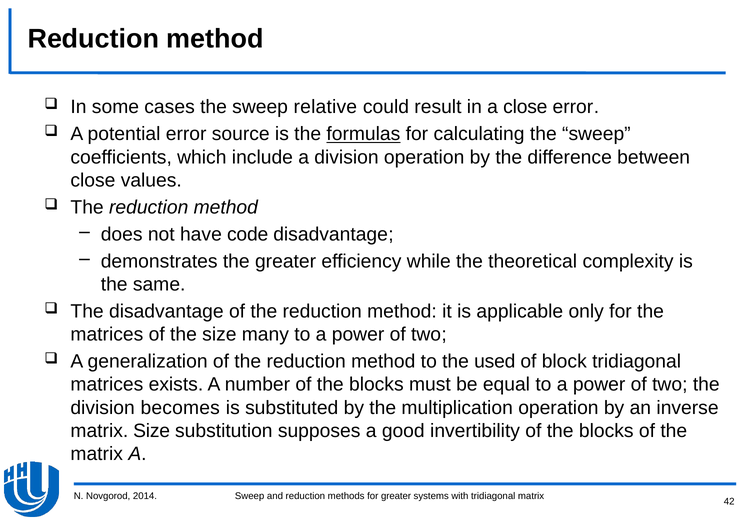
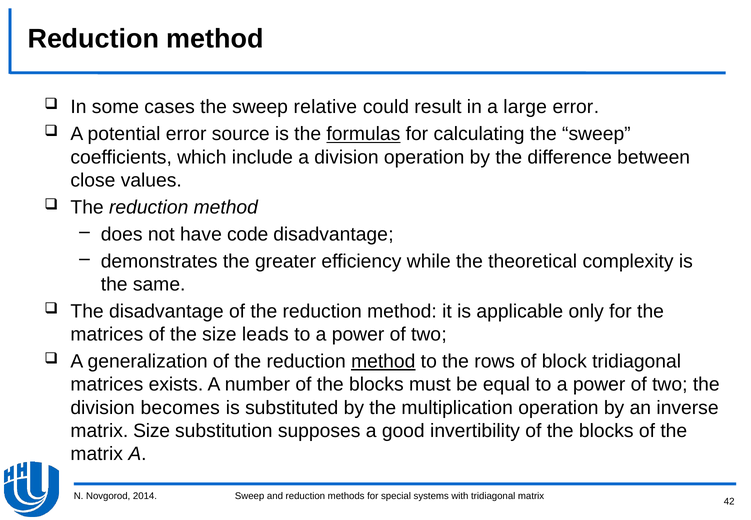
a close: close -> large (525, 107)
many: many -> leads (265, 334)
method underline: none -> present (383, 361)
used: used -> rows (495, 361)
for greater: greater -> special (396, 496)
